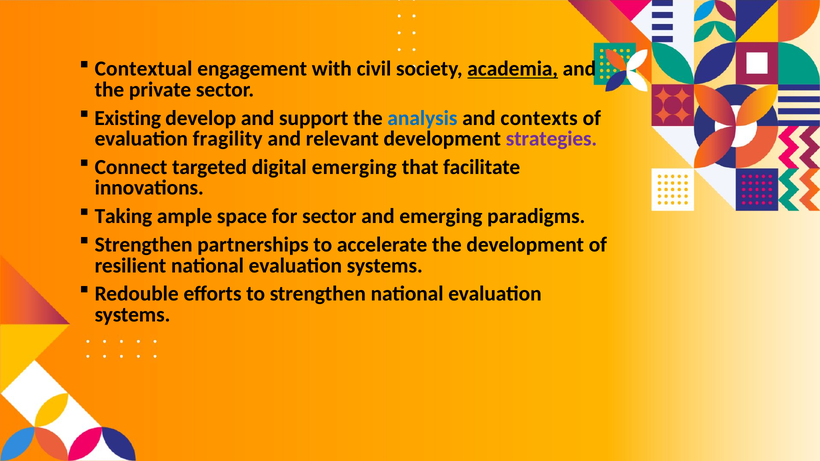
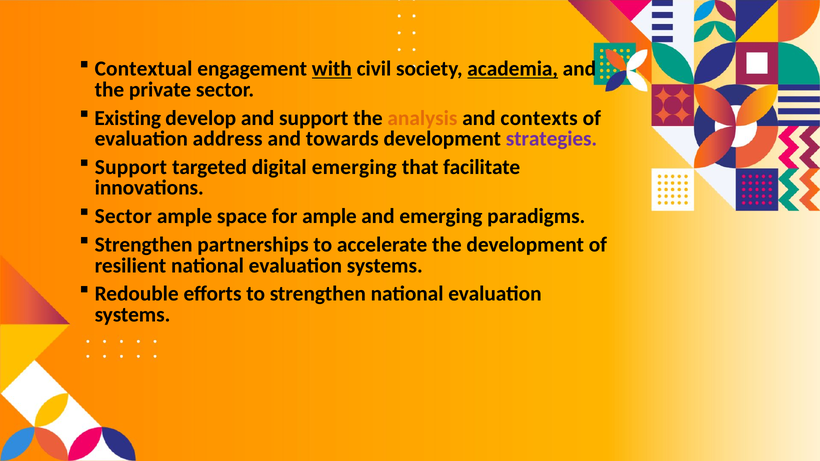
with underline: none -> present (332, 69)
analysis colour: blue -> orange (422, 118)
fragility: fragility -> address (228, 139)
relevant: relevant -> towards (342, 139)
Connect: Connect -> Support (131, 167)
Taking: Taking -> Sector (123, 216)
for sector: sector -> ample (329, 216)
